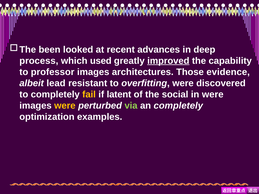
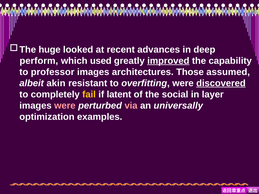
been: been -> huge (50, 50)
process: process -> perform (39, 61)
evidence: evidence -> assumed (228, 72)
lead: lead -> akin (56, 83)
discovered underline: none -> present (221, 83)
in were: were -> layer (213, 94)
were colour: yellow -> pink (65, 106)
via colour: light green -> pink (131, 106)
an completely: completely -> universally (178, 106)
